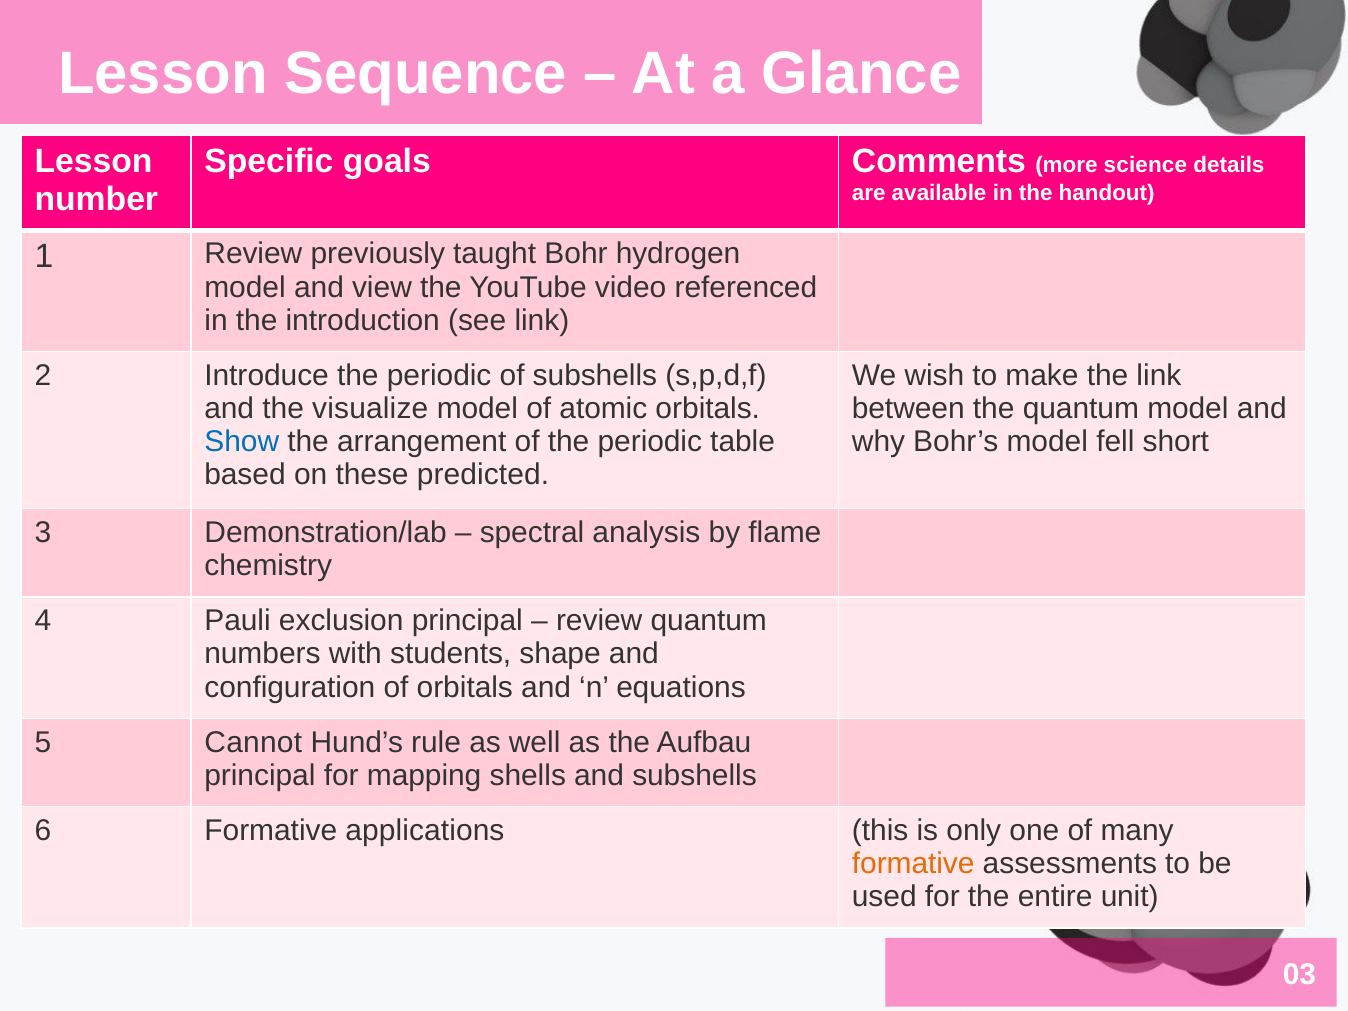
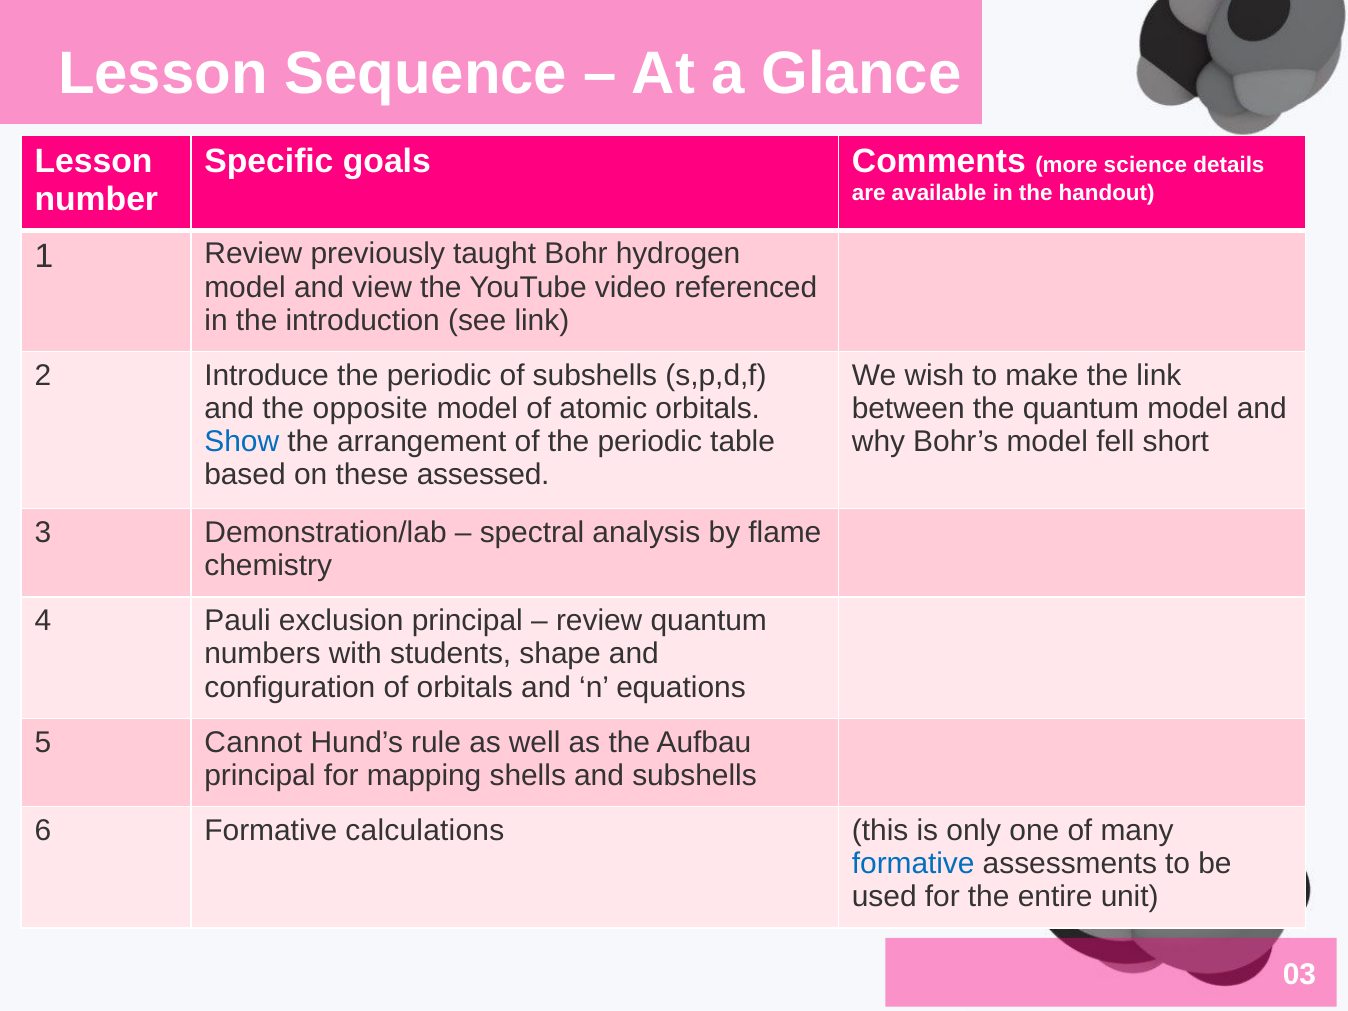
visualize: visualize -> opposite (370, 408)
predicted: predicted -> assessed (483, 475)
applications: applications -> calculations (425, 830)
formative colour: orange -> blue (913, 864)
